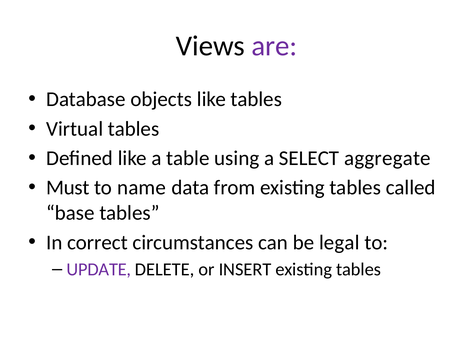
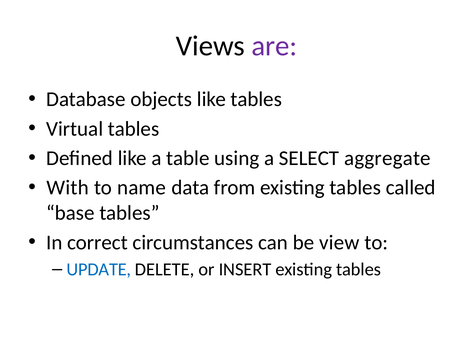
Must: Must -> With (68, 188)
legal: legal -> view (339, 242)
UPDATE colour: purple -> blue (99, 269)
